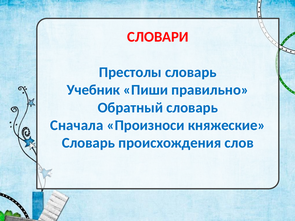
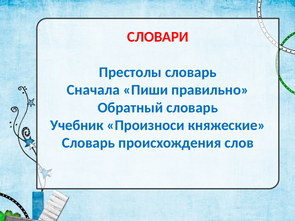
Учебник: Учебник -> Сначала (93, 90)
Сначала: Сначала -> Учебник (77, 125)
